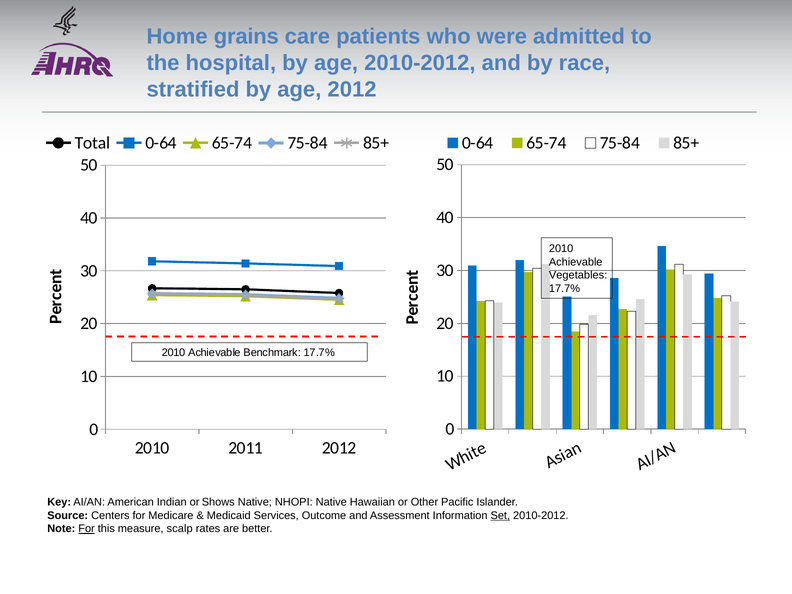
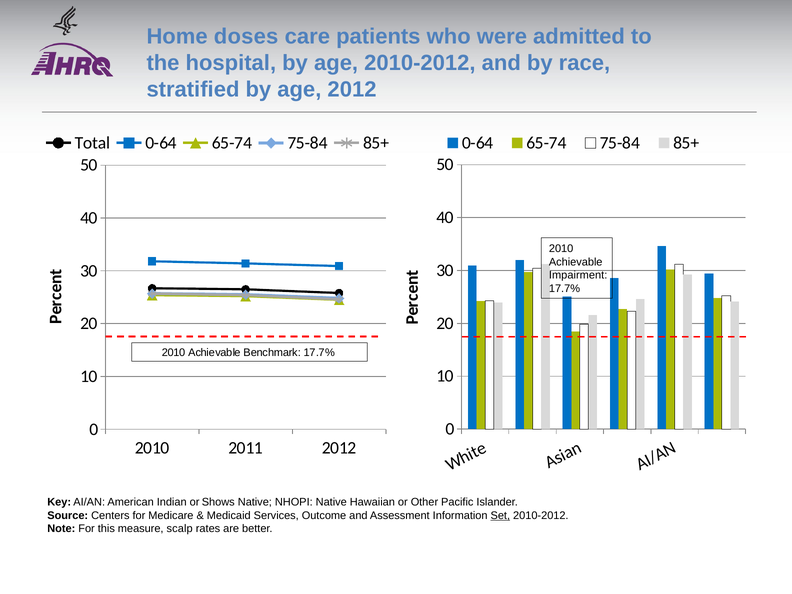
grains: grains -> doses (246, 37)
Vegetables: Vegetables -> Impairment (578, 275)
For underline: present -> none (87, 529)
